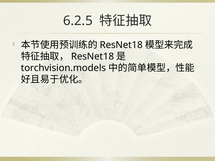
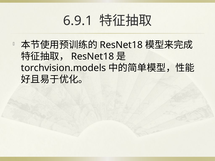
6.2.5: 6.2.5 -> 6.9.1 (78, 21)
